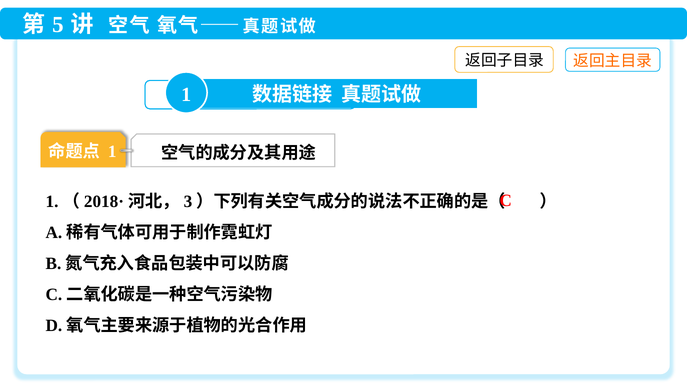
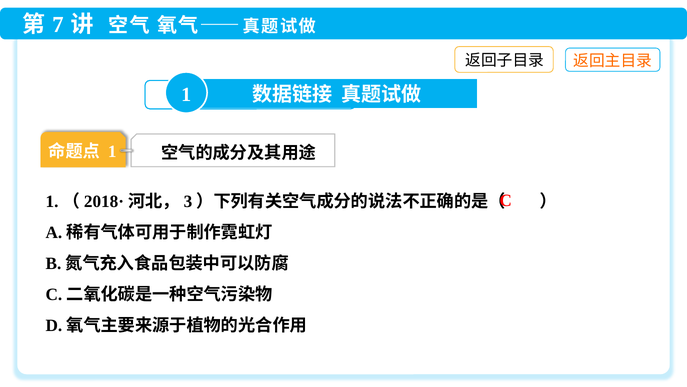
5: 5 -> 7 (58, 24)
